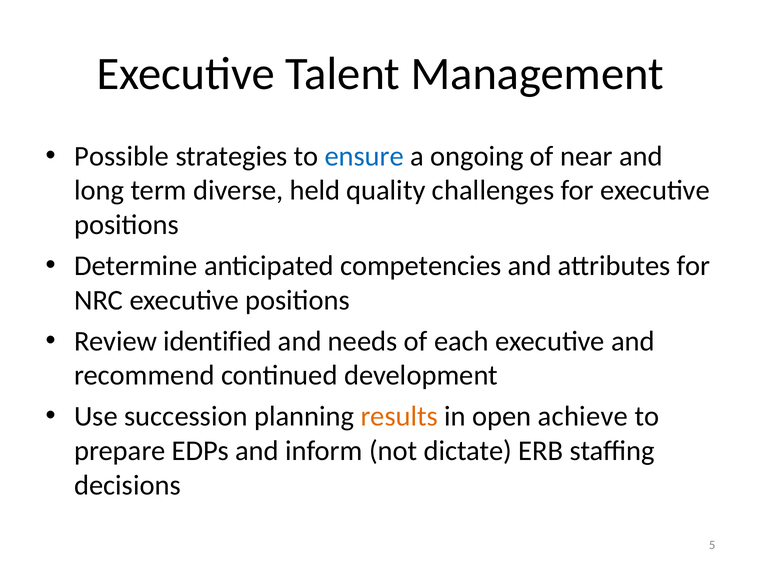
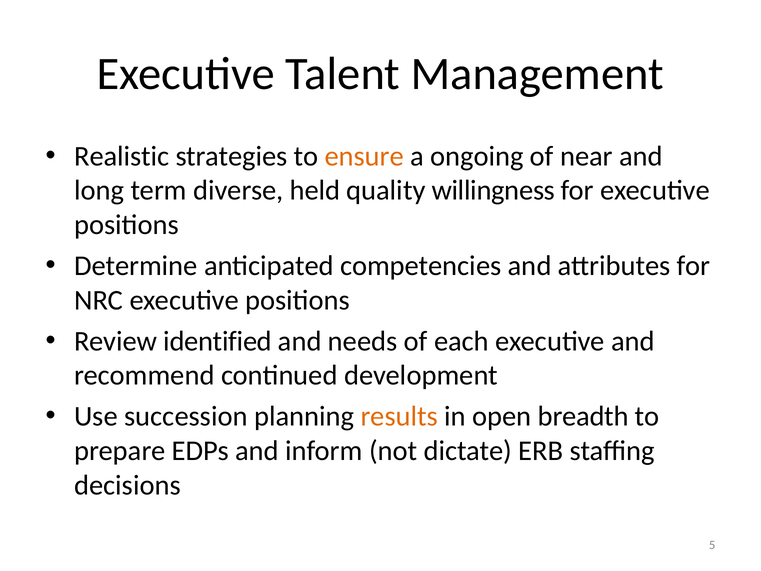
Possible: Possible -> Realistic (122, 156)
ensure colour: blue -> orange (364, 156)
challenges: challenges -> willingness (493, 190)
achieve: achieve -> breadth (583, 416)
